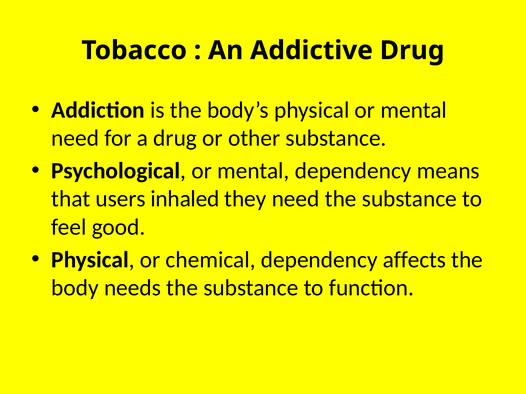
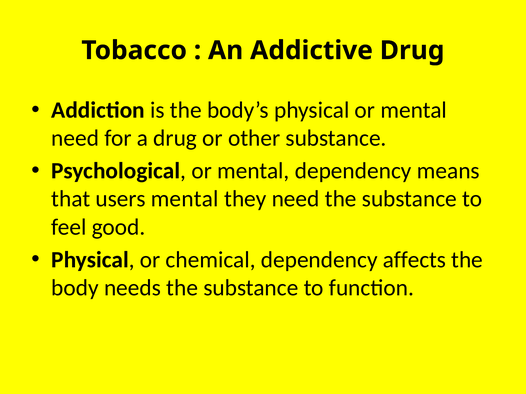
users inhaled: inhaled -> mental (185, 199)
